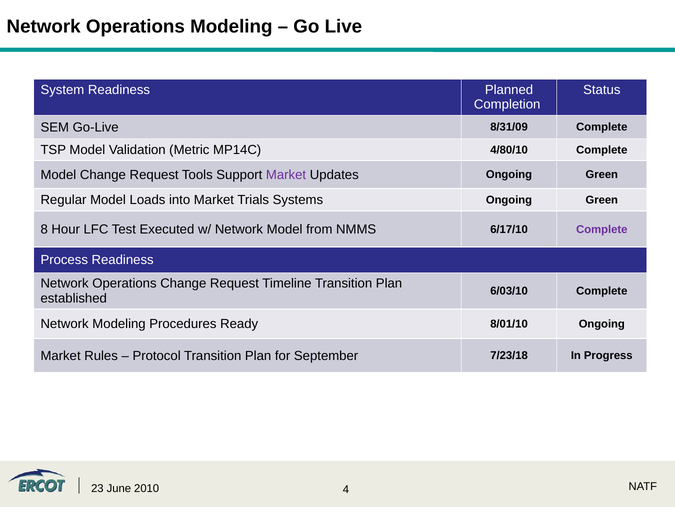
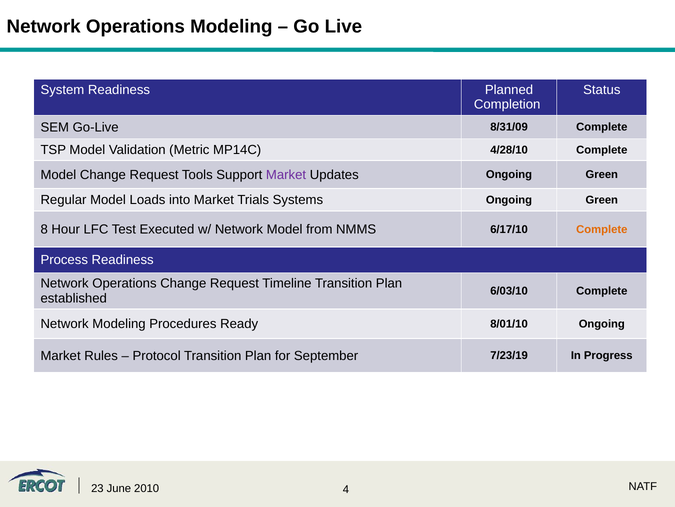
4/80/10: 4/80/10 -> 4/28/10 (509, 150)
Complete colour: purple -> orange (602, 229)
7/23/18: 7/23/18 -> 7/23/19 (509, 355)
